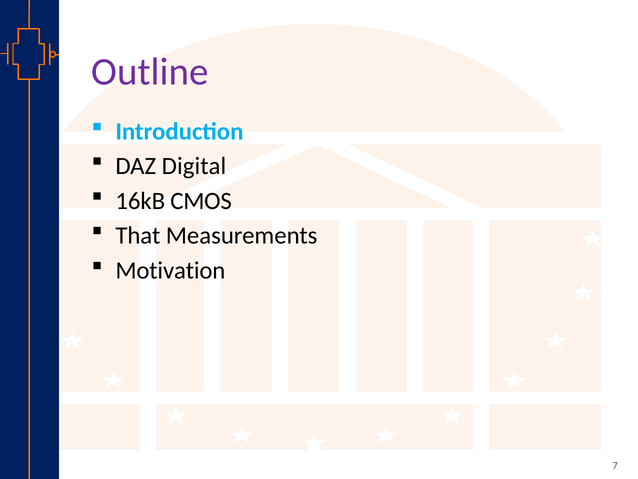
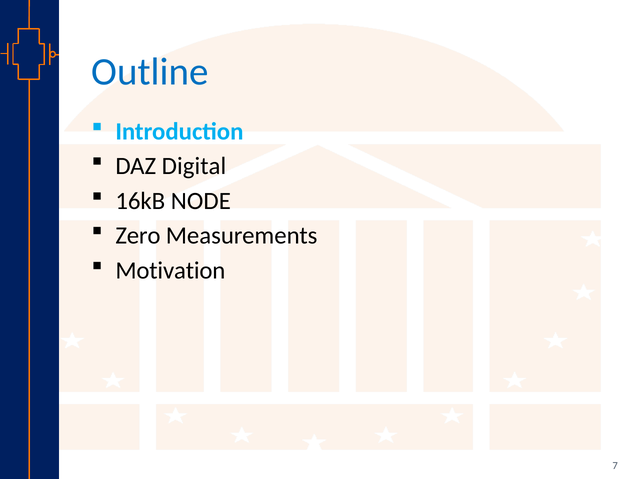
Outline colour: purple -> blue (150, 72)
CMOS: CMOS -> NODE (201, 201)
That: That -> Zero (138, 235)
